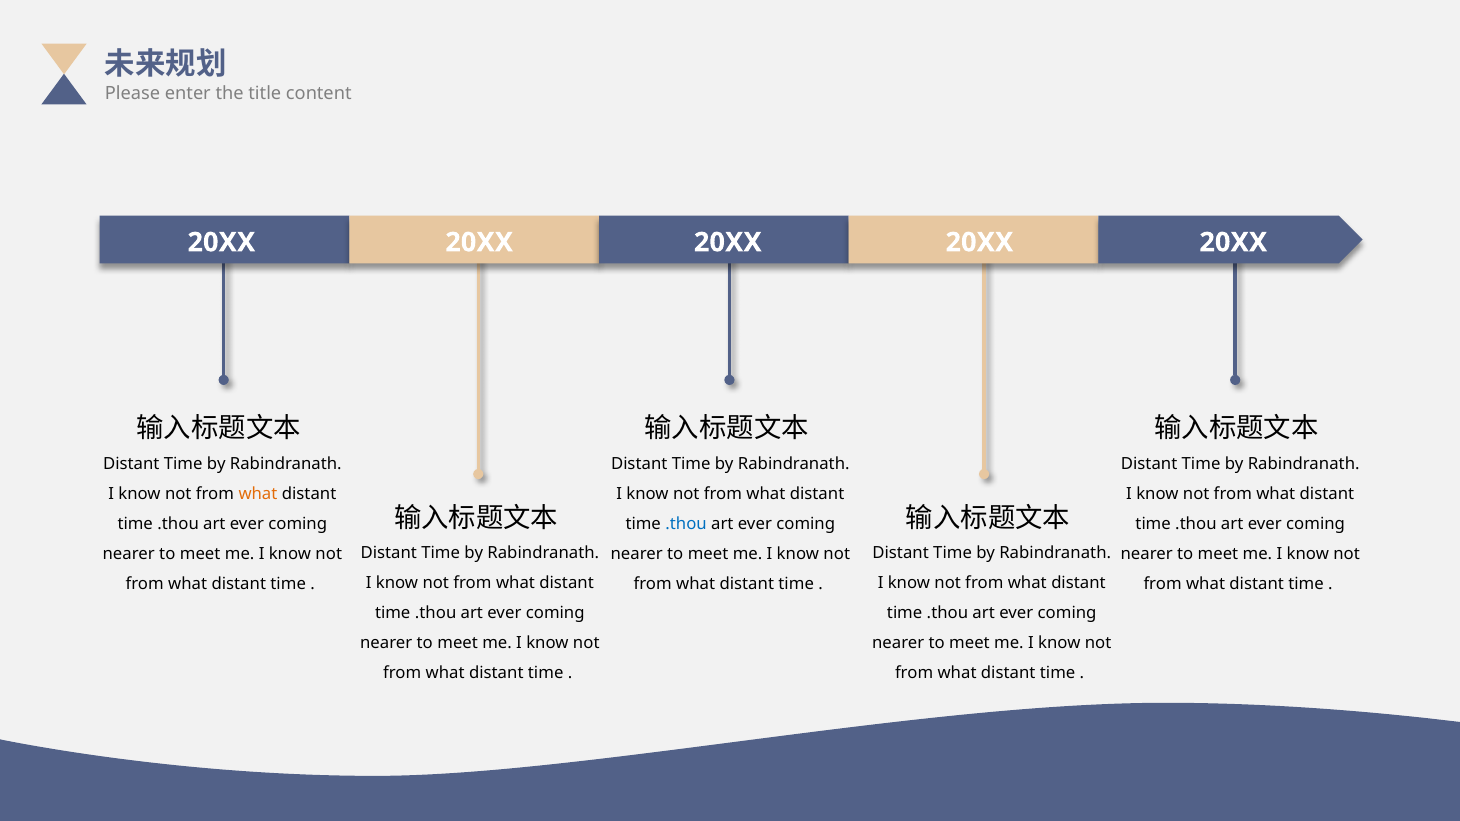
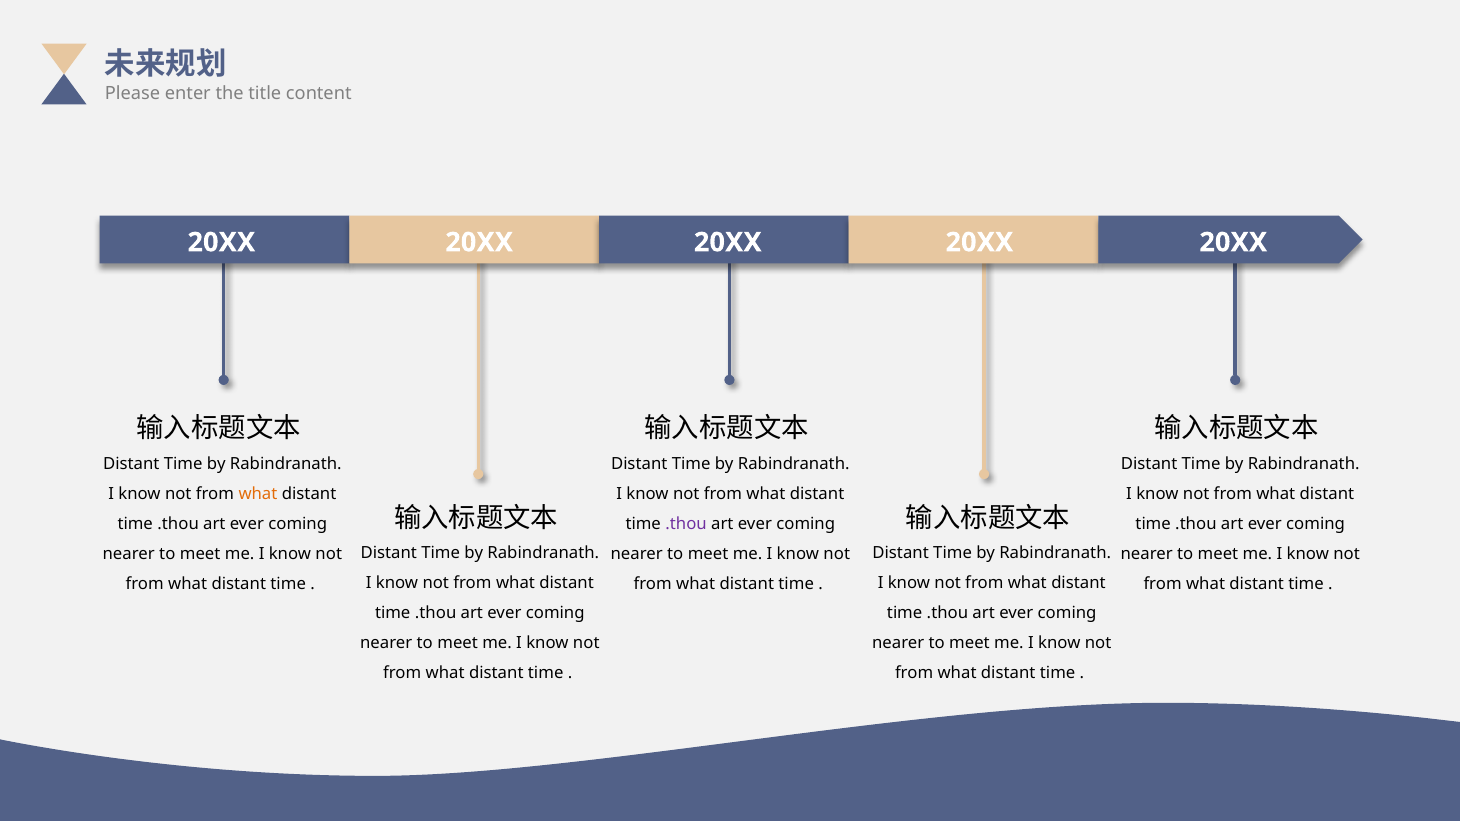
.thou colour: blue -> purple (686, 524)
